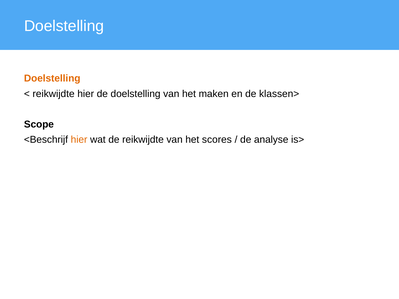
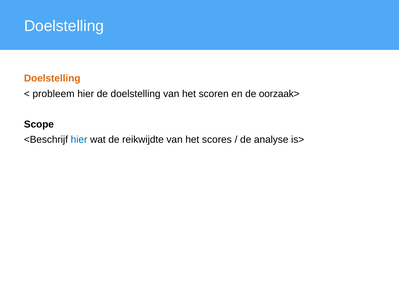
reikwijdte: reikwijdte -> probleem (54, 94)
maken: maken -> scoren (214, 94)
klassen>: klassen> -> oorzaak> (279, 94)
hier colour: orange -> blue (79, 140)
